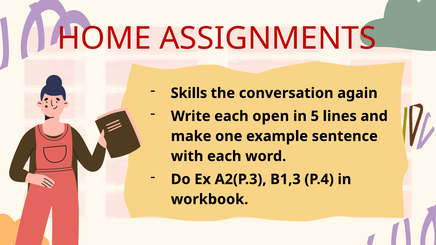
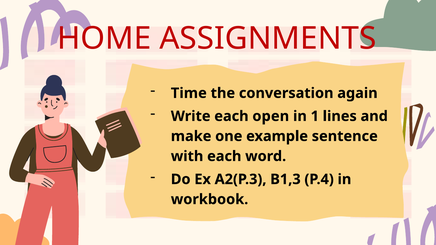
Skills: Skills -> Time (189, 93)
5: 5 -> 1 (315, 116)
